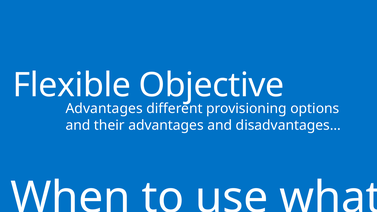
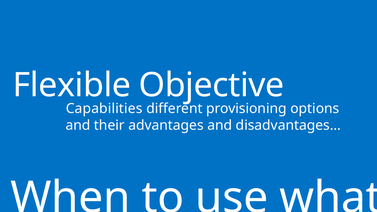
Advantages: Advantages -> Capabilities (104, 109)
